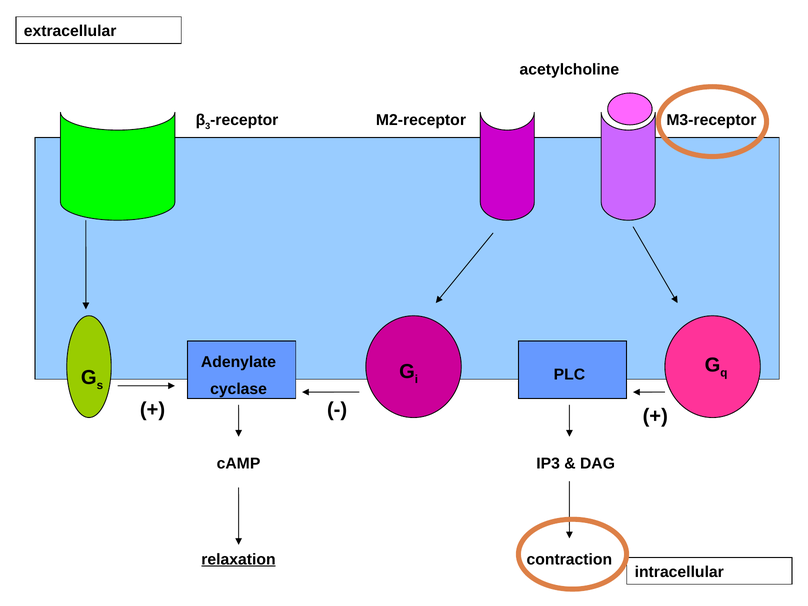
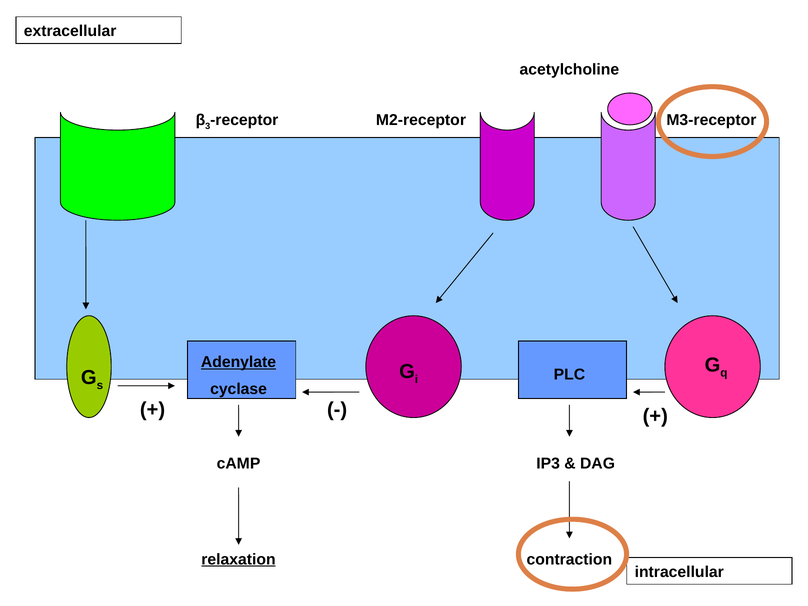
Adenylate underline: none -> present (239, 362)
